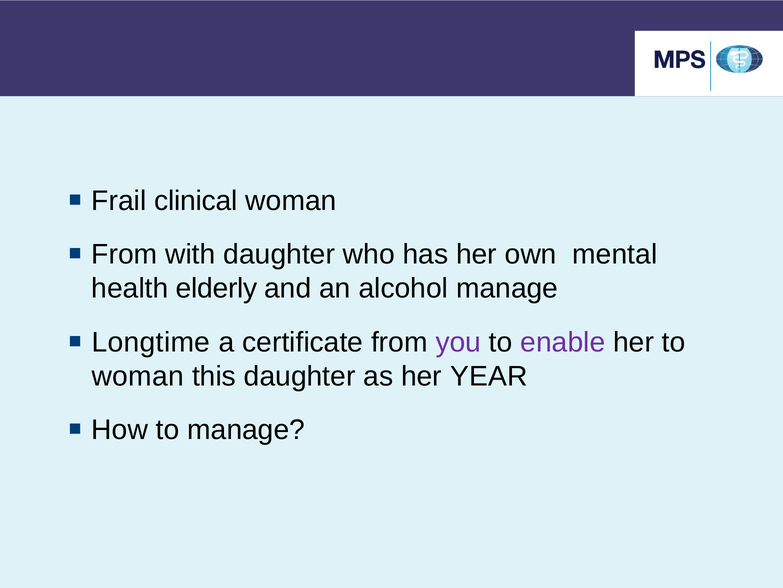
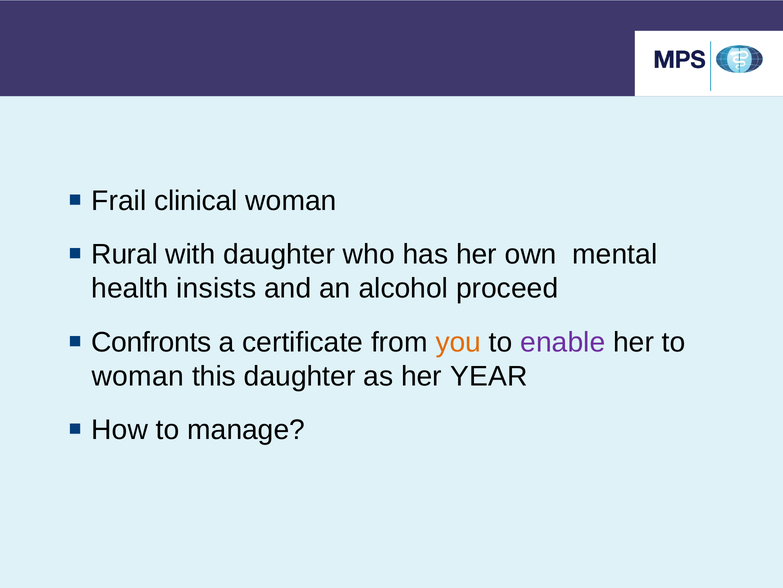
From: From -> Rural (125, 254)
elderly: elderly -> insists (216, 288)
alcohol manage: manage -> proceed (507, 288)
Longtime: Longtime -> Confronts (151, 342)
you colour: purple -> orange (458, 342)
